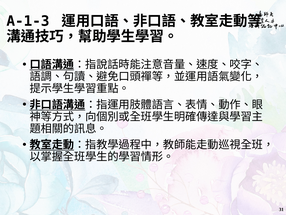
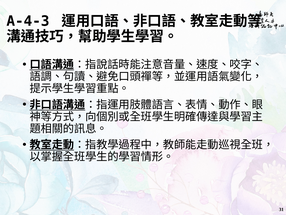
A-1-3: A-1-3 -> A-4-3 (28, 21)
